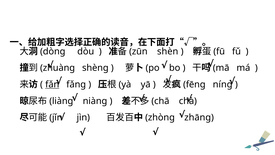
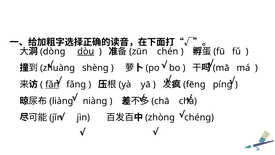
dòu underline: none -> present (86, 51)
shèn: shèn -> chén (168, 51)
níng: níng -> píng (223, 84)
zhāng: zhāng -> chéng (199, 117)
